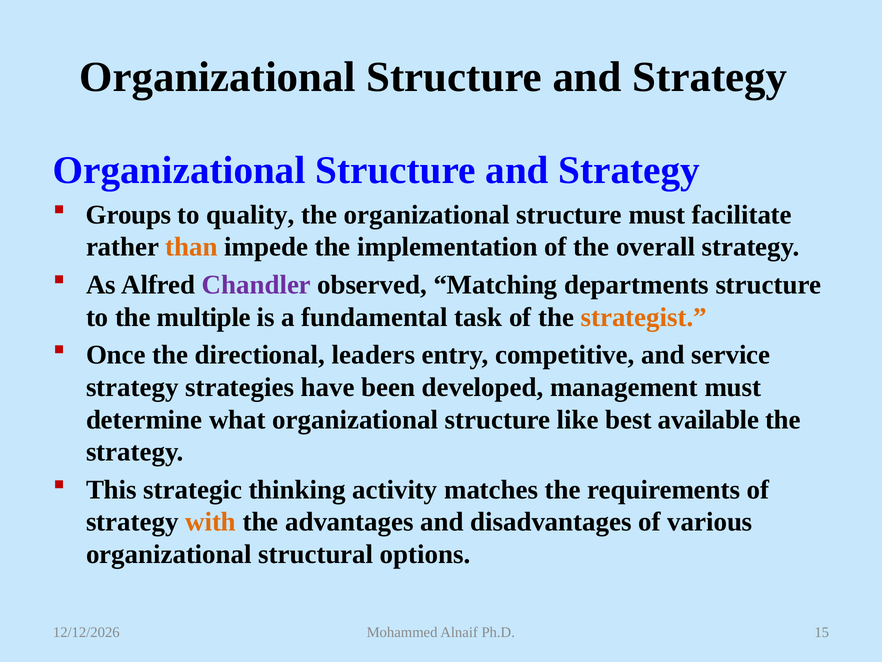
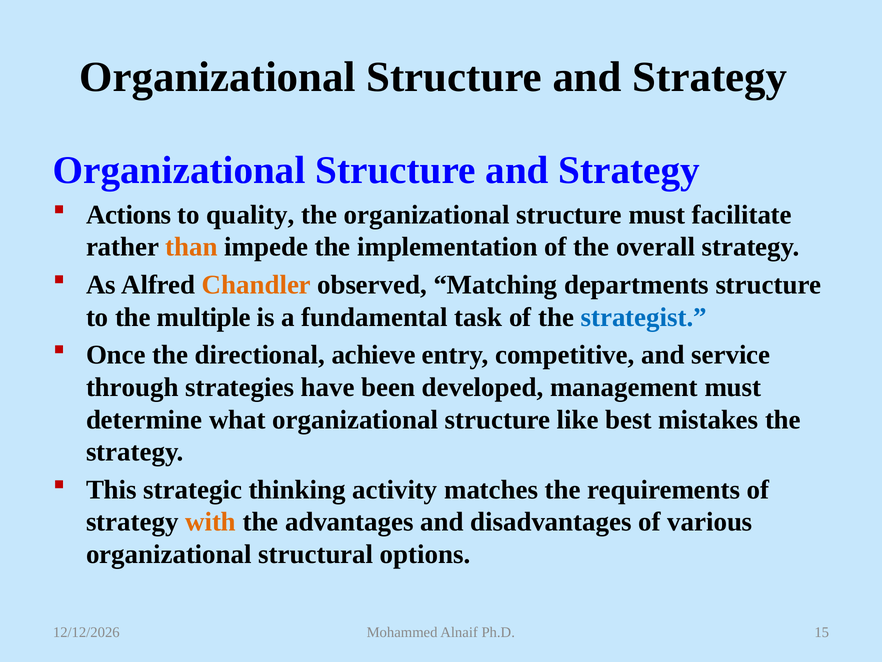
Groups: Groups -> Actions (129, 215)
Chandler colour: purple -> orange (256, 285)
strategist colour: orange -> blue (644, 317)
leaders: leaders -> achieve (374, 355)
strategy: strategy -> through (132, 387)
available: available -> mistakes (708, 419)
